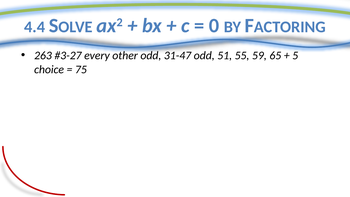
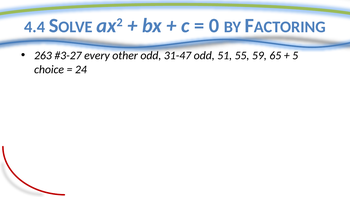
75: 75 -> 24 (81, 70)
